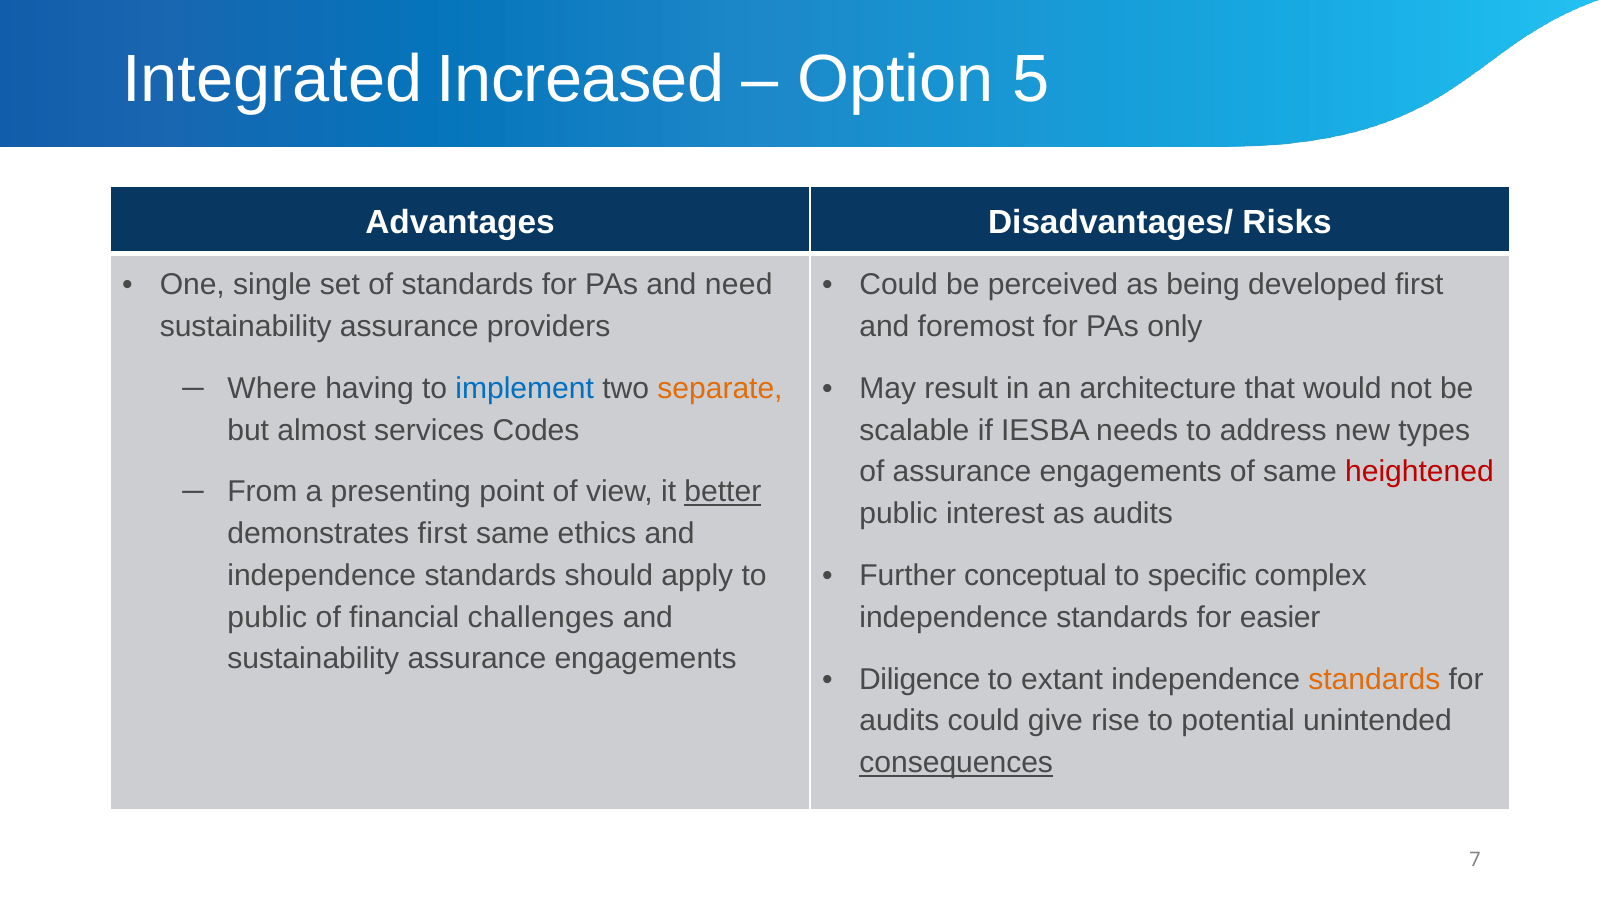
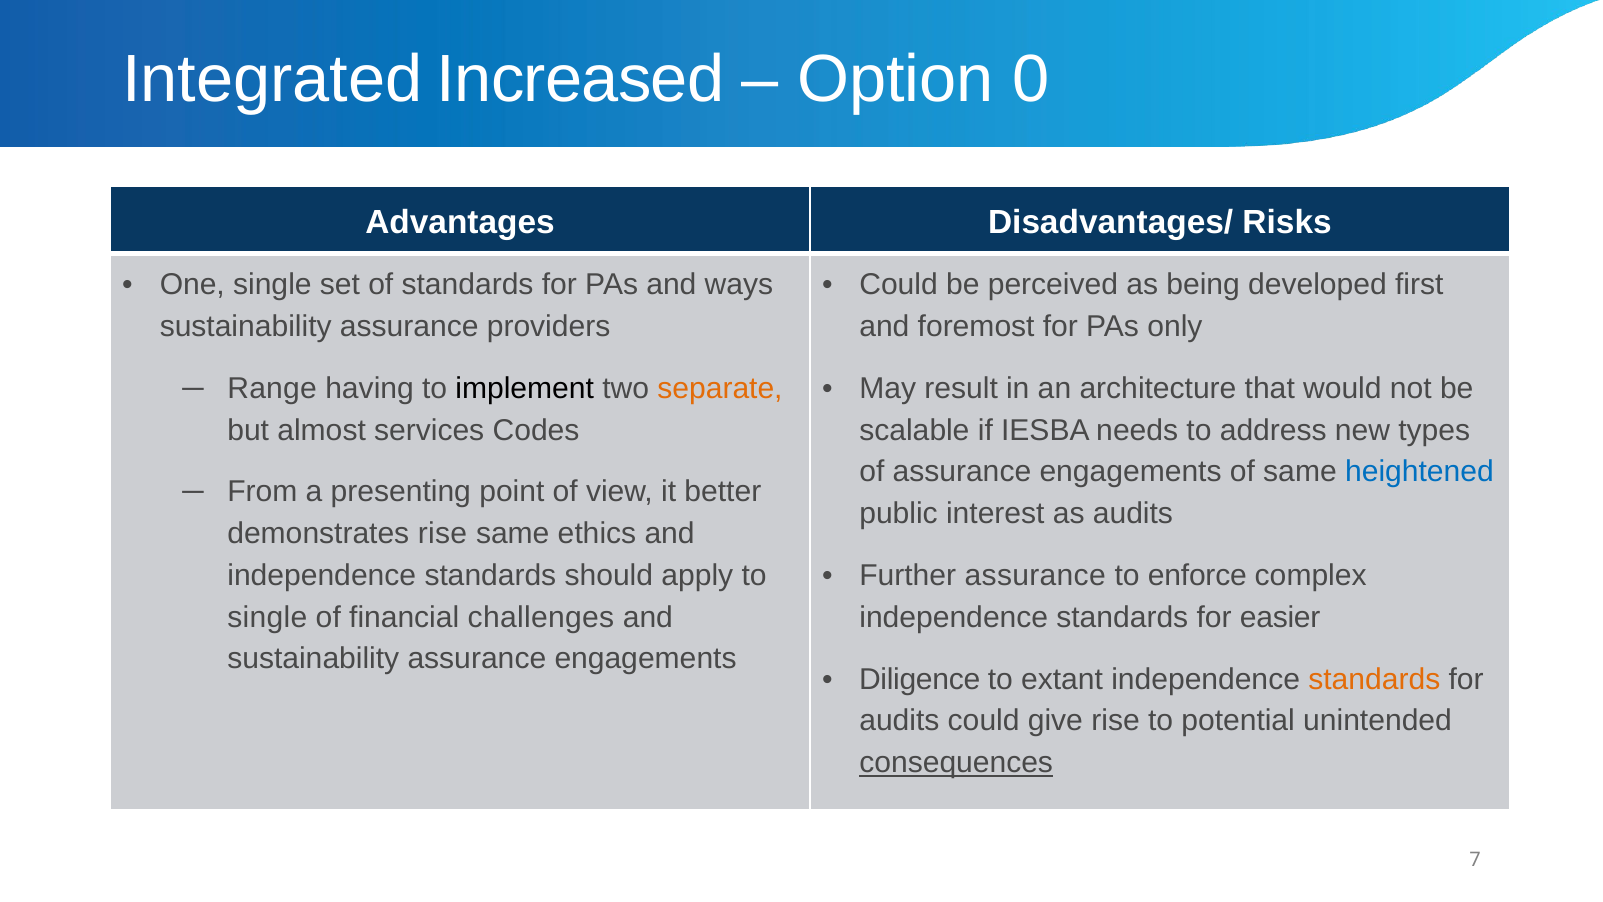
5: 5 -> 0 (1031, 80)
need: need -> ways (739, 285)
Where: Where -> Range (272, 388)
implement colour: blue -> black (525, 388)
heightened colour: red -> blue (1419, 472)
better underline: present -> none (723, 492)
demonstrates first: first -> rise (442, 534)
Further conceptual: conceptual -> assurance (1035, 575)
specific: specific -> enforce (1197, 575)
public: public -> single (267, 617)
